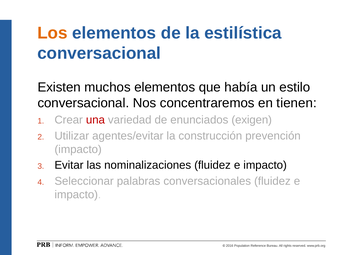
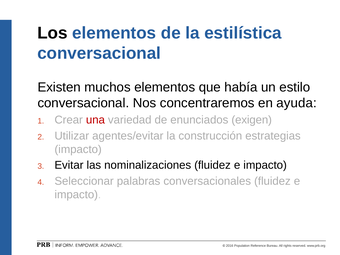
Los colour: orange -> black (52, 33)
tienen: tienen -> ayuda (297, 103)
prevención: prevención -> estrategias (273, 136)
